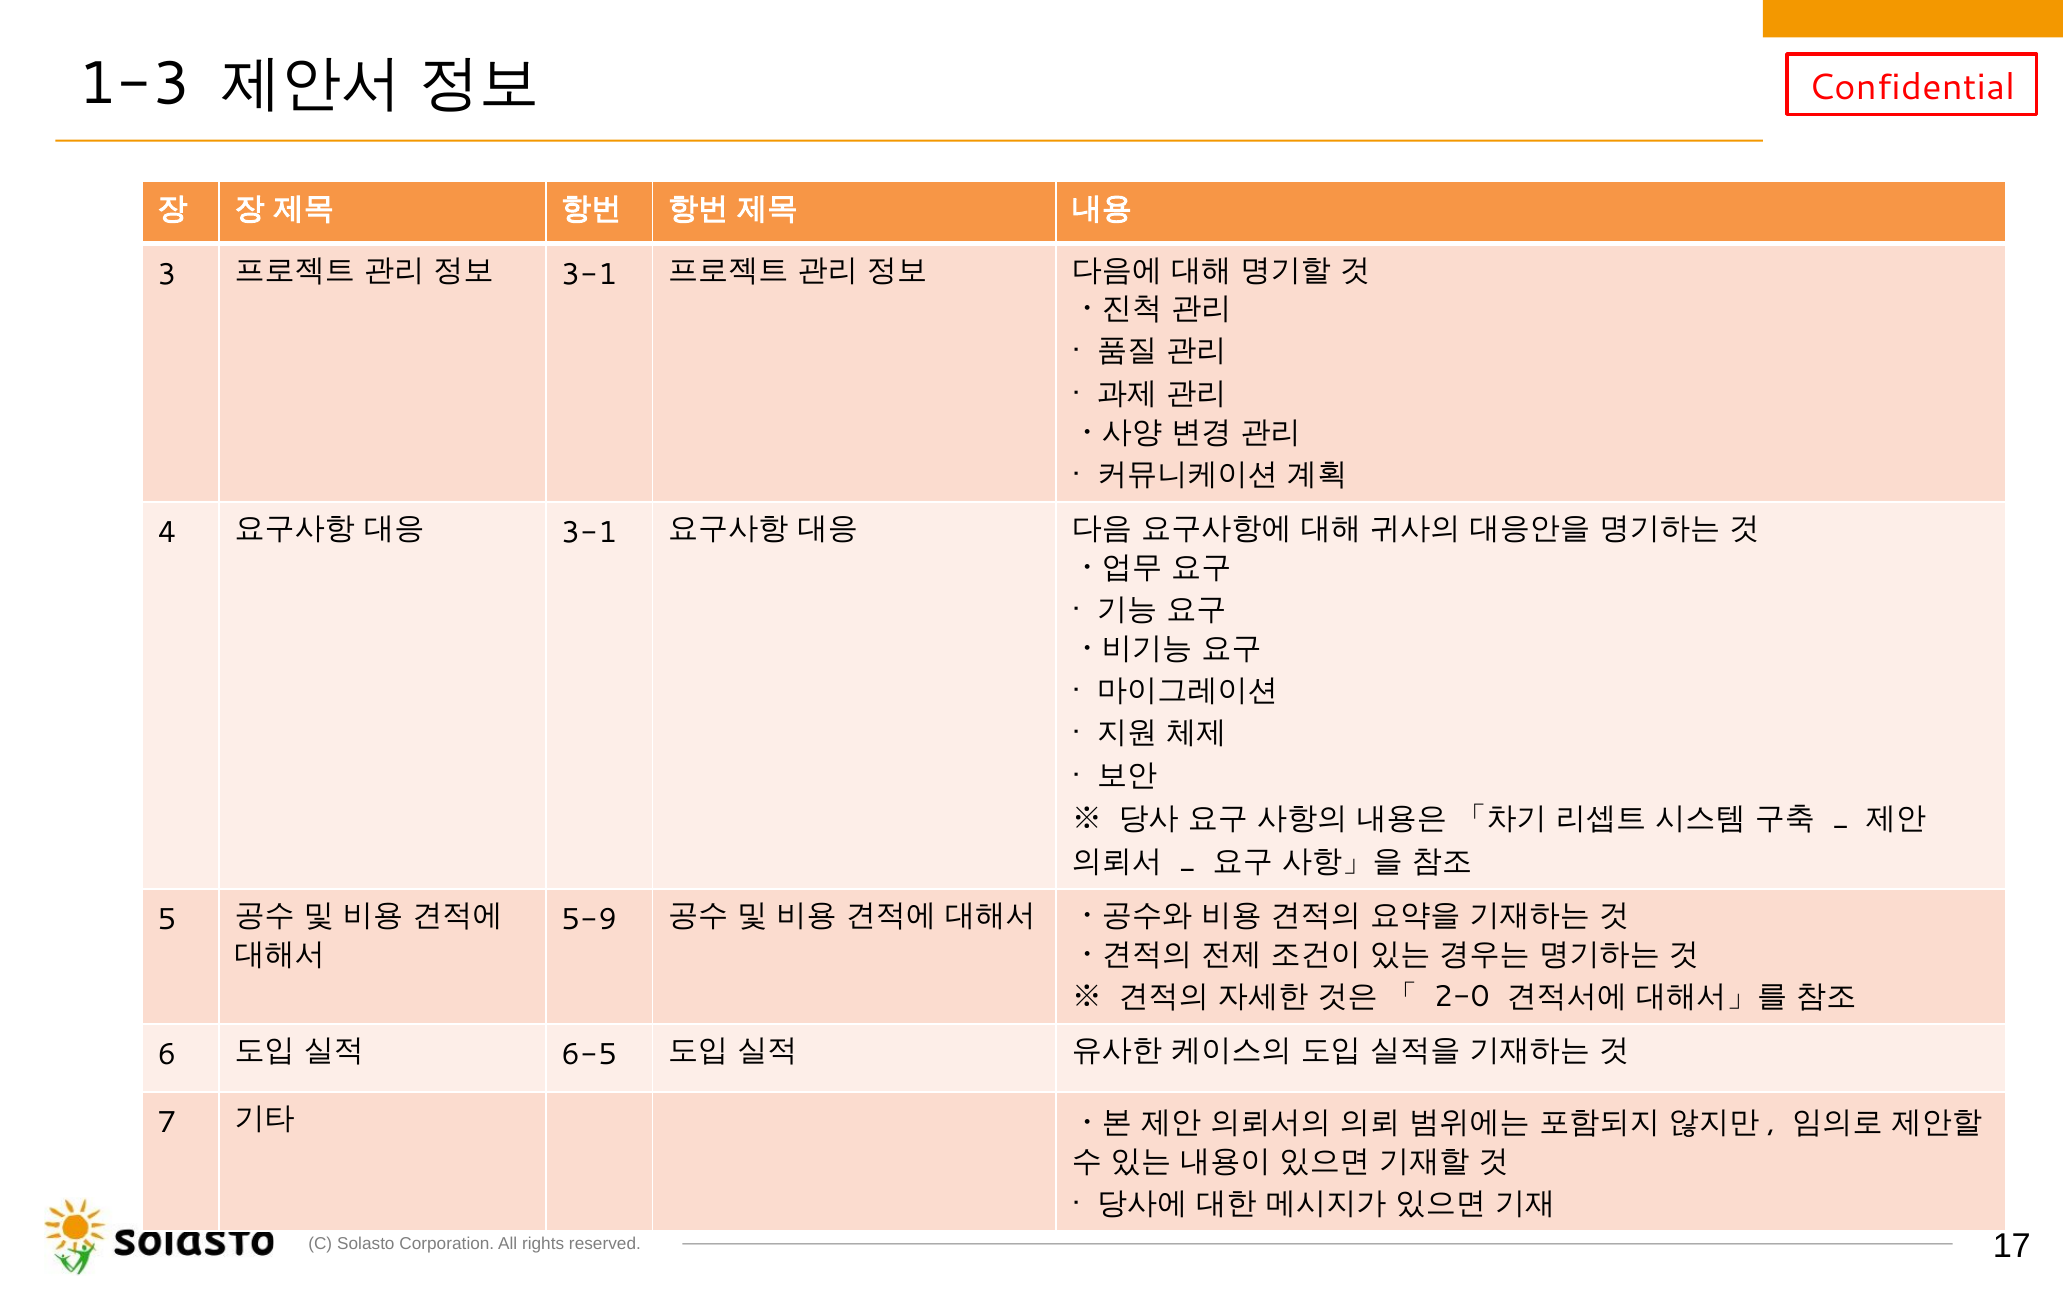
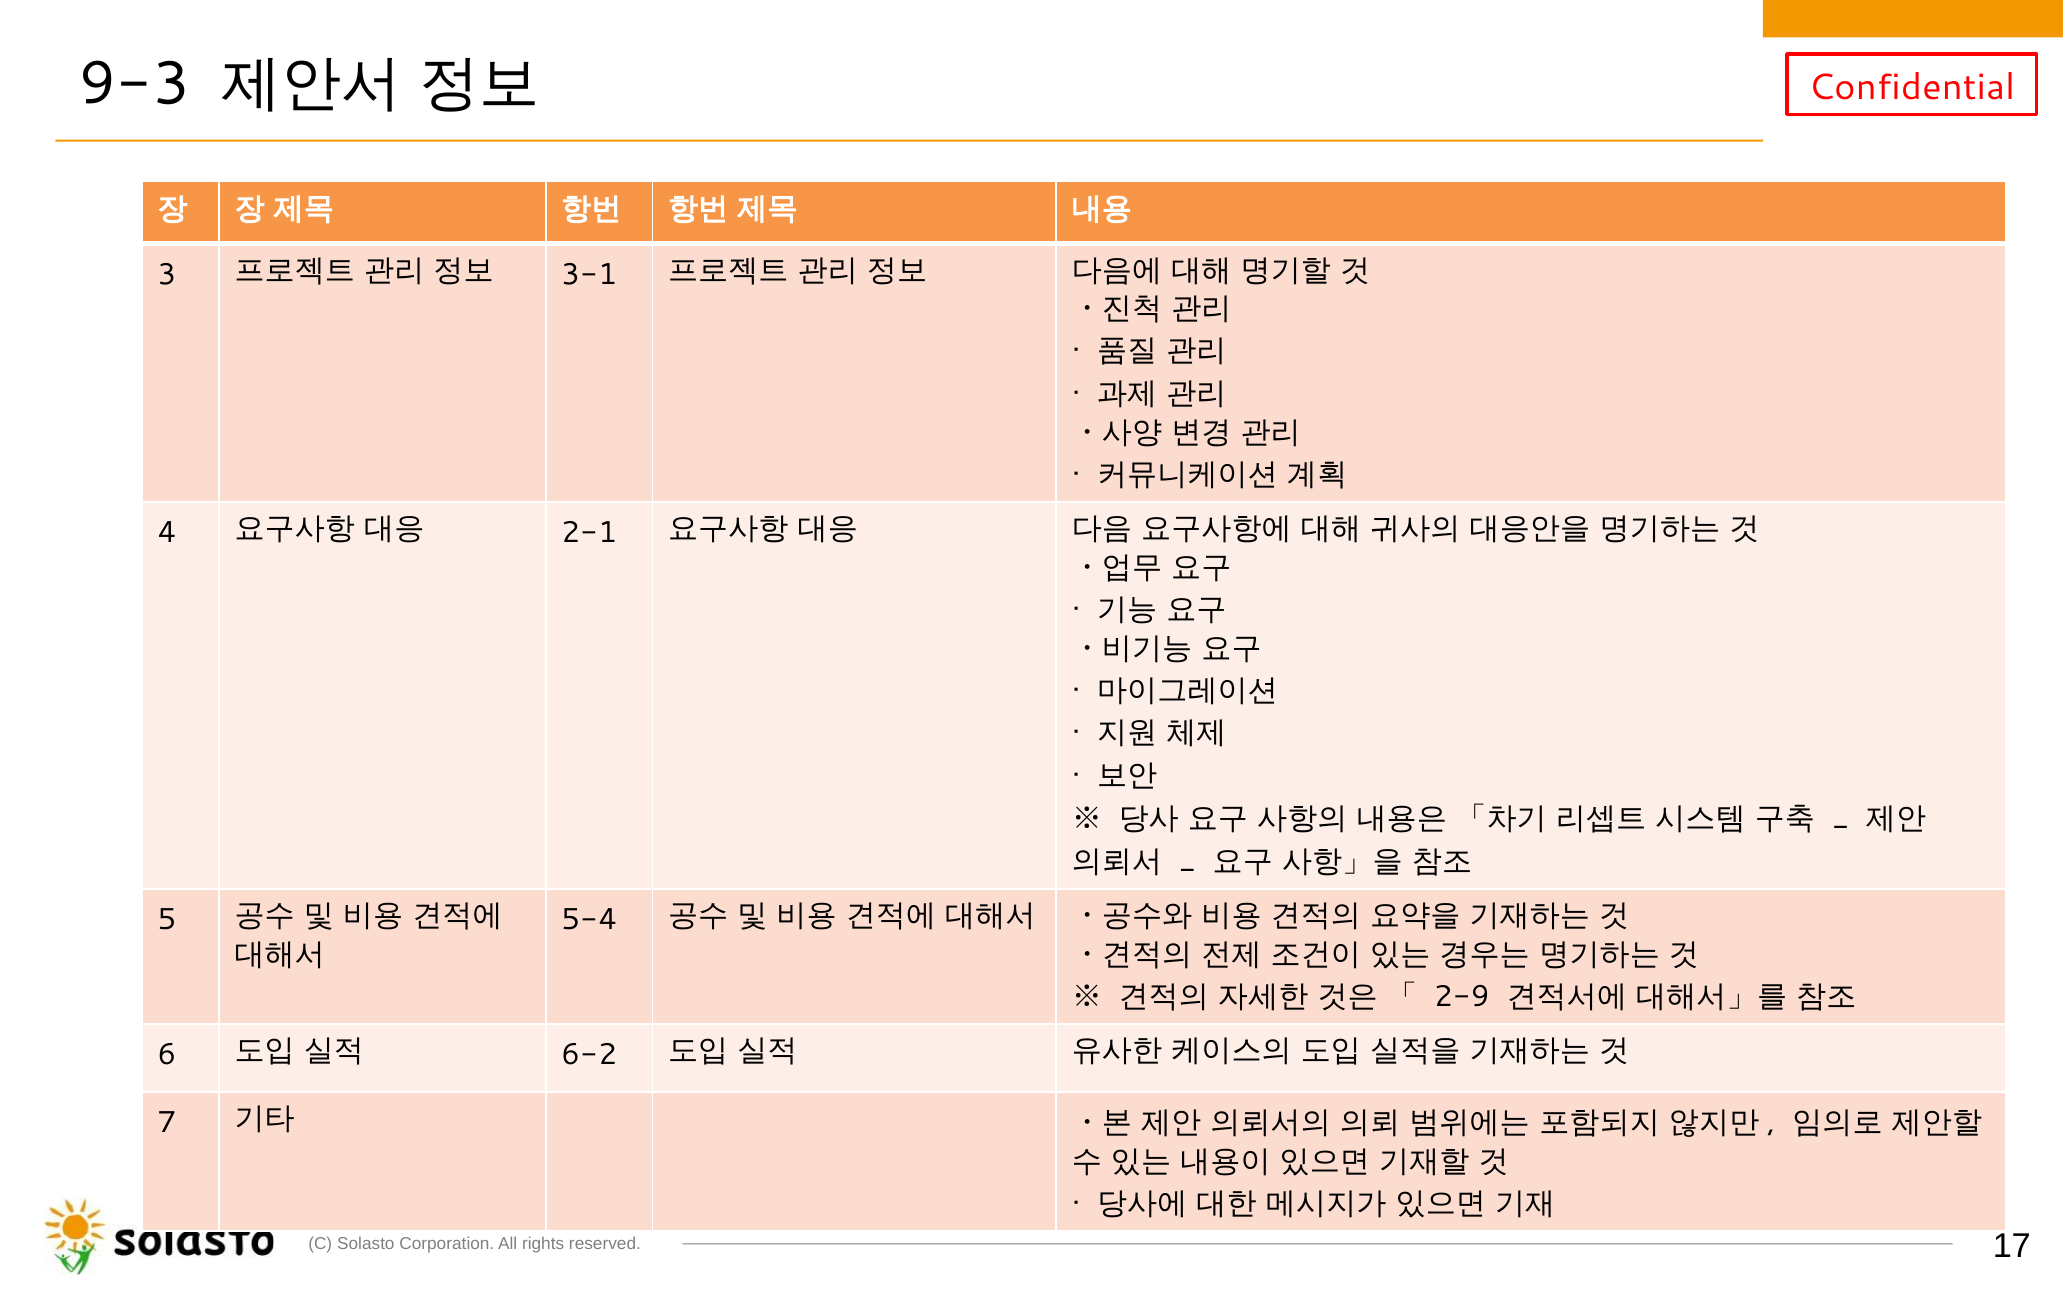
1-3: 1-3 -> 9-3 (134, 84)
3-1: 3-1 -> 2-1 (589, 533)
5-9: 5-9 -> 5-4 (589, 920)
2-0: 2-0 -> 2-9 (1462, 996)
6-5: 6-5 -> 6-2 (589, 1055)
